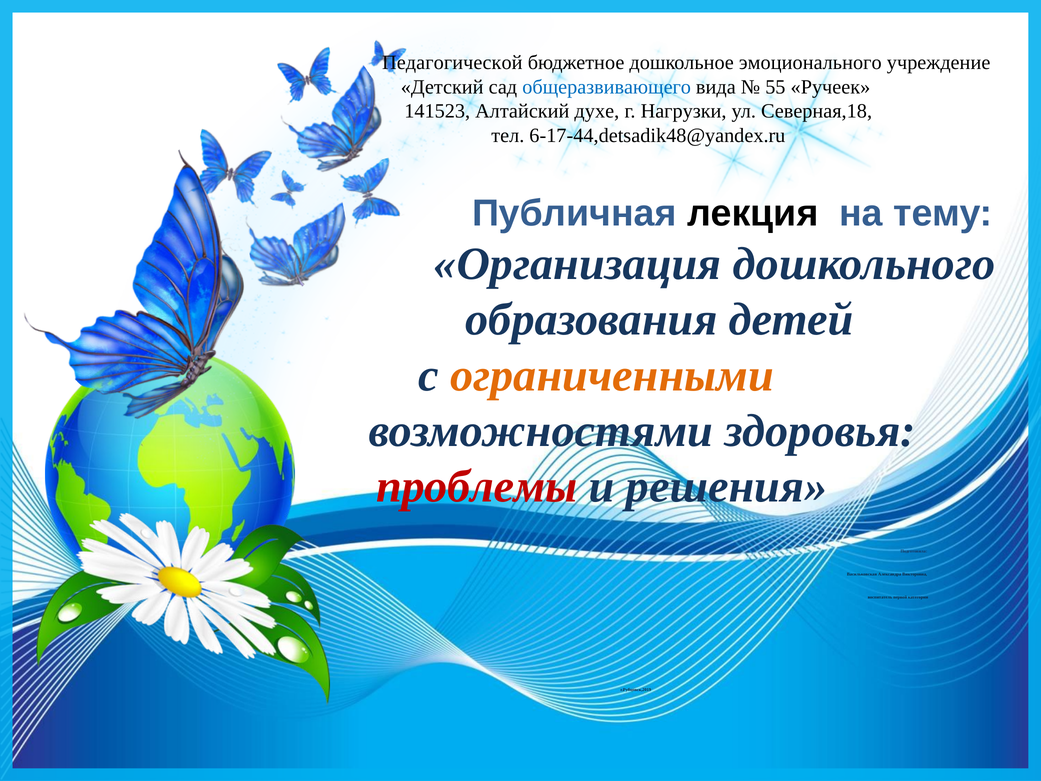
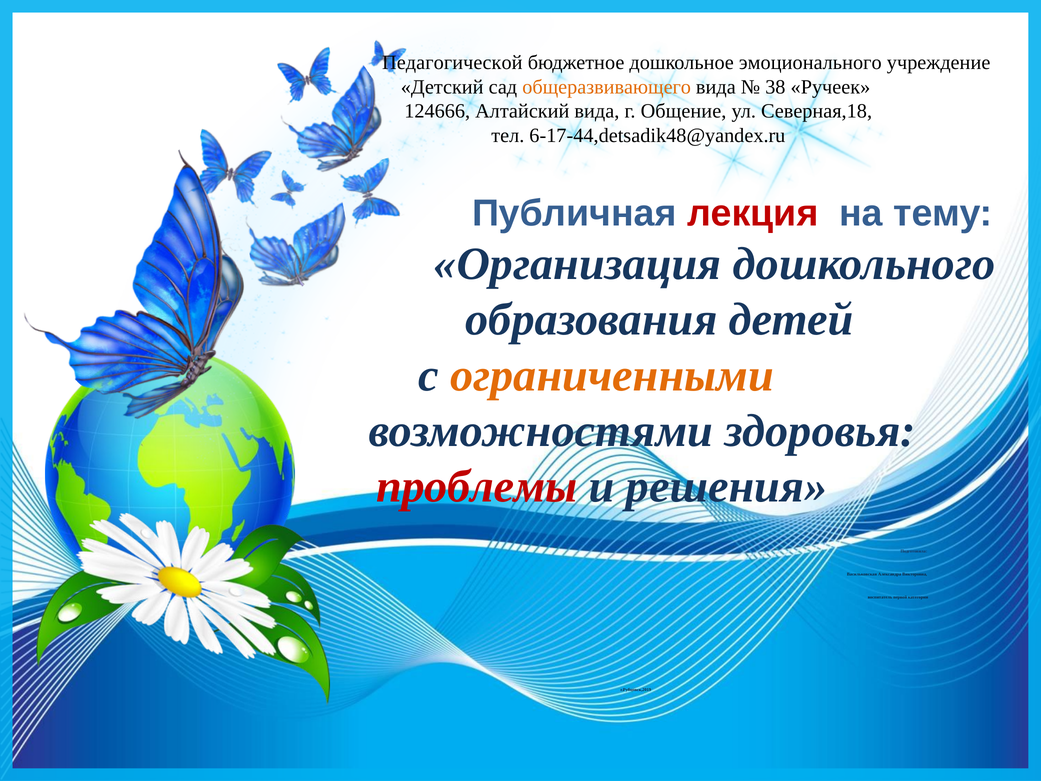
общеразвивающего colour: blue -> orange (607, 87)
55: 55 -> 38 (775, 87)
141523: 141523 -> 124666 (437, 111)
Алтайский духе: духе -> вида (597, 111)
Нагрузки: Нагрузки -> Общение (684, 111)
лекция colour: black -> red (753, 213)
